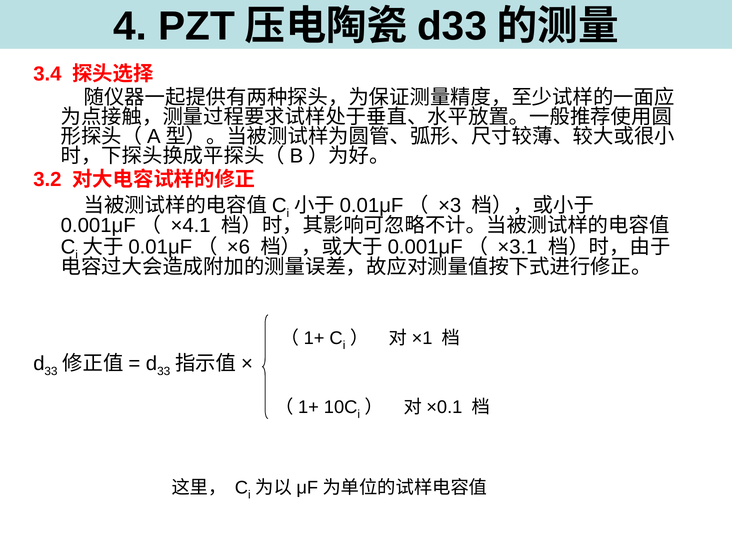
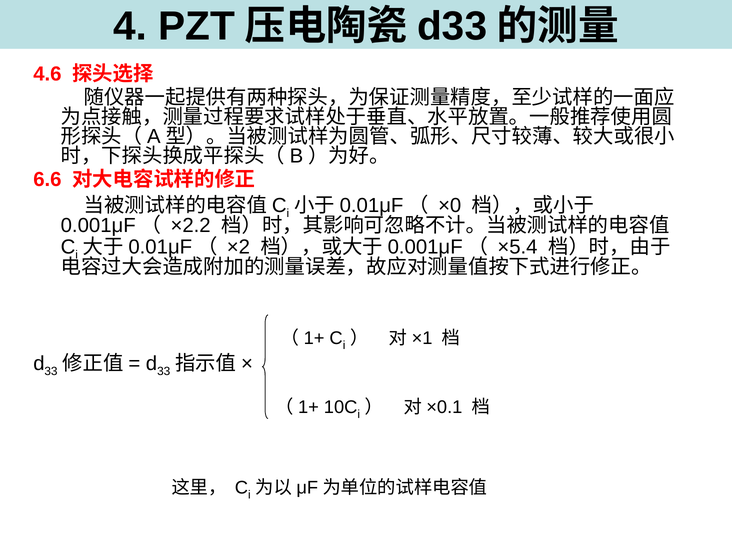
3.4: 3.4 -> 4.6 (47, 74)
3.2: 3.2 -> 6.6 (47, 180)
×3: ×3 -> ×0 (450, 205)
×4.1: ×4.1 -> ×2.2 (191, 225)
×6: ×6 -> ×2 (238, 247)
×3.1: ×3.1 -> ×5.4 (517, 247)
